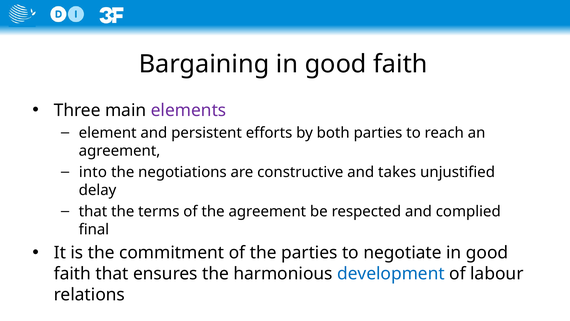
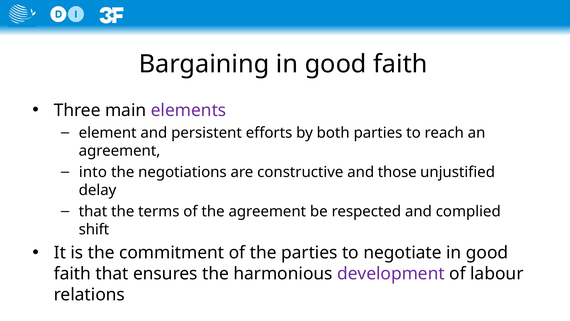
takes: takes -> those (397, 172)
final: final -> shift (94, 229)
development colour: blue -> purple (391, 274)
